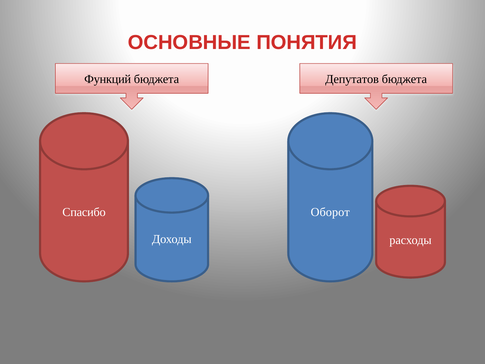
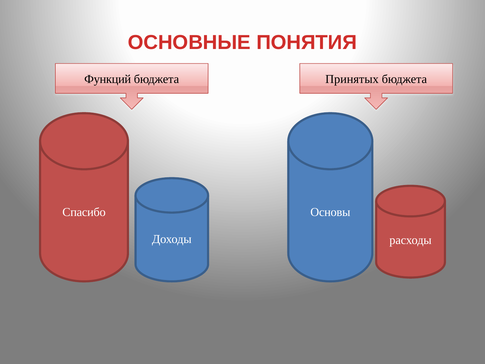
Депутатов: Депутатов -> Принятых (352, 79)
Оборот: Оборот -> Основы (330, 212)
